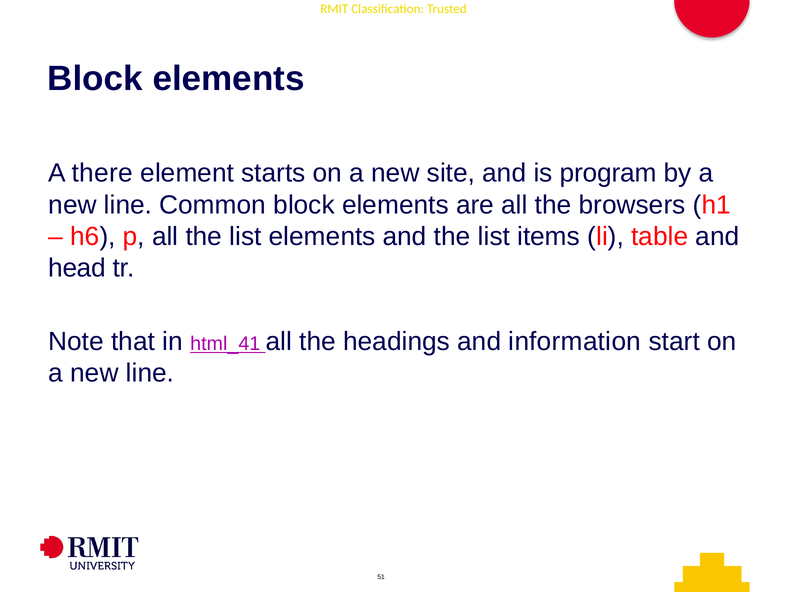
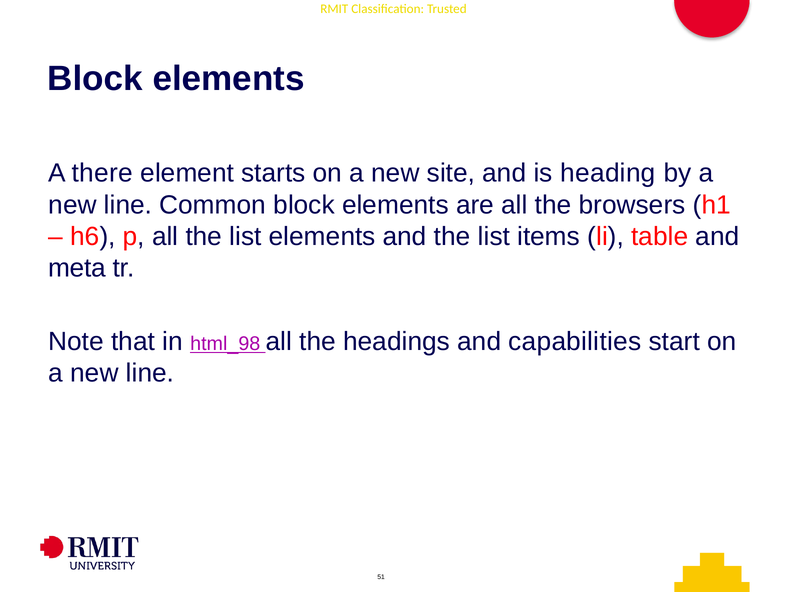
program: program -> heading (608, 173)
head: head -> meta (77, 268)
html_41: html_41 -> html_98 (225, 344)
information: information -> capabilities (575, 341)
